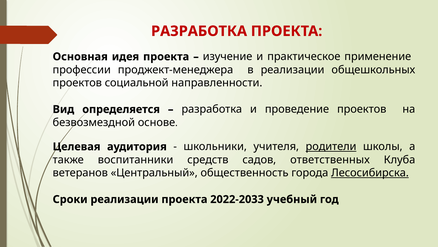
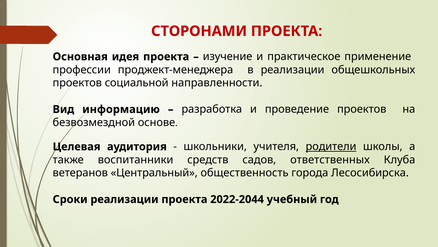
РАЗРАБОТКА: РАЗРАБОТКА -> СТОРОНАМИ (199, 31)
определяется: определяется -> информацию (121, 109)
Лесосибирска underline: present -> none (370, 173)
2022-2033: 2022-2033 -> 2022-2044 (237, 199)
